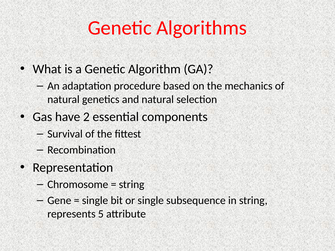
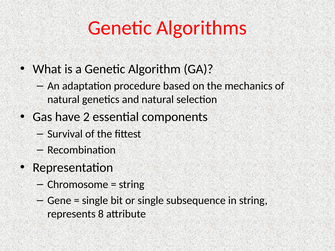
5: 5 -> 8 (101, 214)
